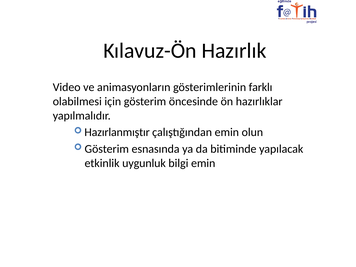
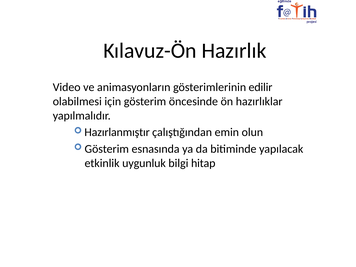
farklı: farklı -> edilir (261, 87)
bilgi emin: emin -> hitap (203, 163)
